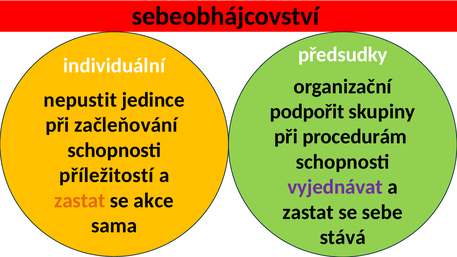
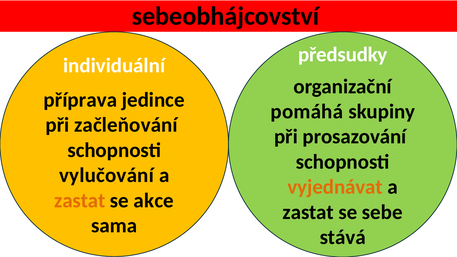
nepustit: nepustit -> příprava (80, 100)
podpořit: podpořit -> pomáhá (307, 112)
procedurám: procedurám -> prosazování (355, 137)
příležitostí: příležitostí -> vylučování (107, 175)
vyjednávat colour: purple -> orange (335, 187)
